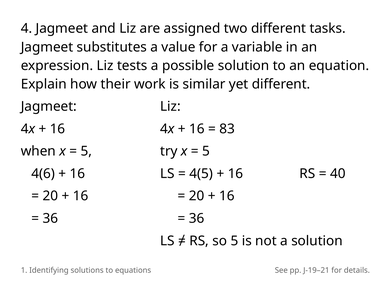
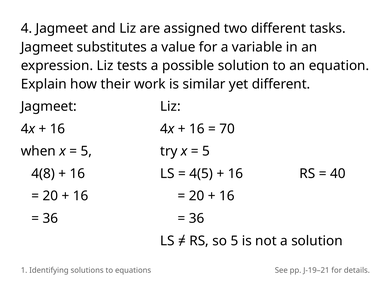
83: 83 -> 70 (227, 129)
4(6: 4(6 -> 4(8 (43, 174)
